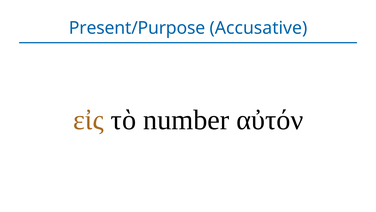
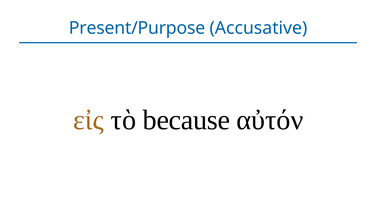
number: number -> because (186, 120)
